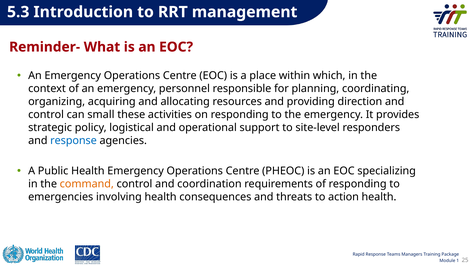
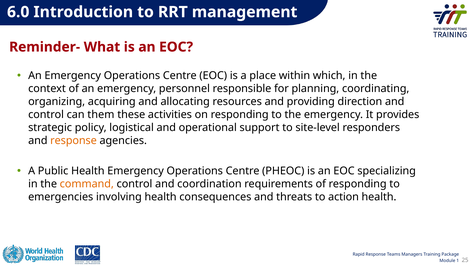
5.3: 5.3 -> 6.0 (18, 12)
small: small -> them (101, 115)
response colour: blue -> orange (74, 140)
